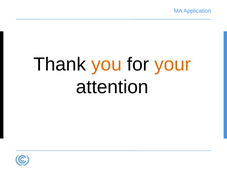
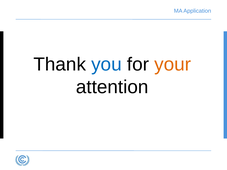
you colour: orange -> blue (106, 64)
